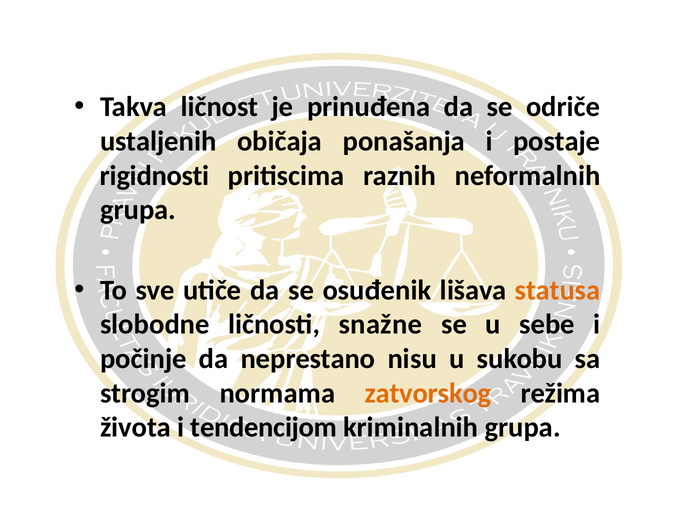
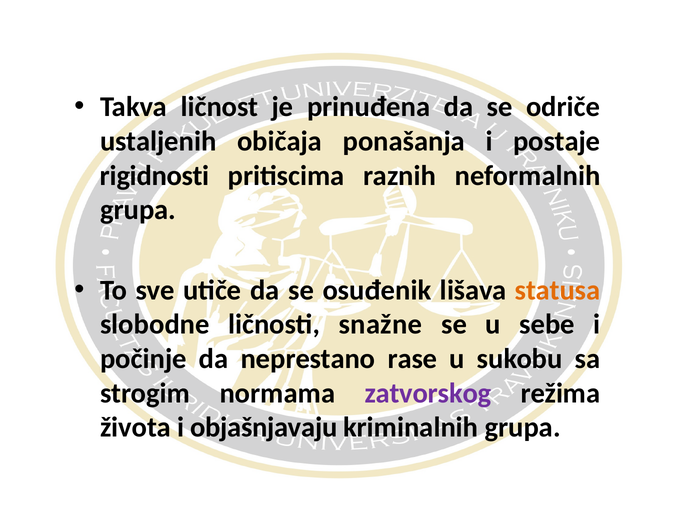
nisu: nisu -> rase (412, 358)
zatvorskog colour: orange -> purple (428, 393)
tendencijom: tendencijom -> objašnjavaju (264, 427)
